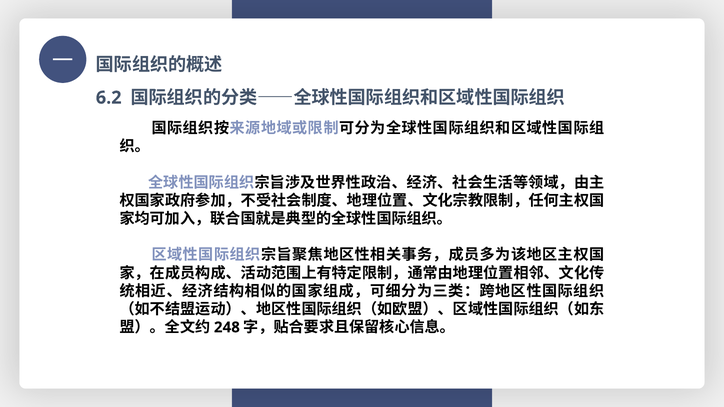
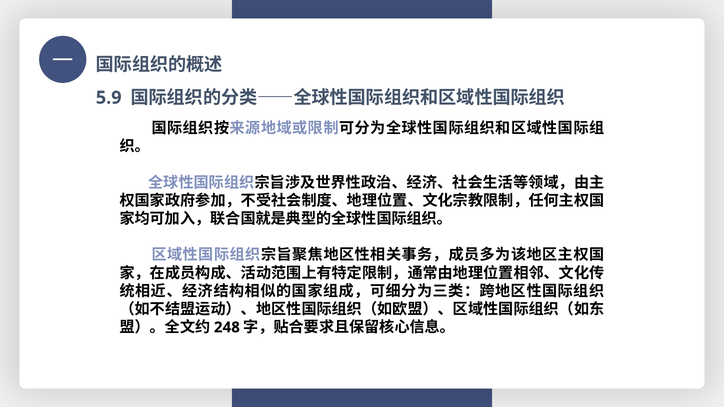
6.2: 6.2 -> 5.9 (109, 98)
